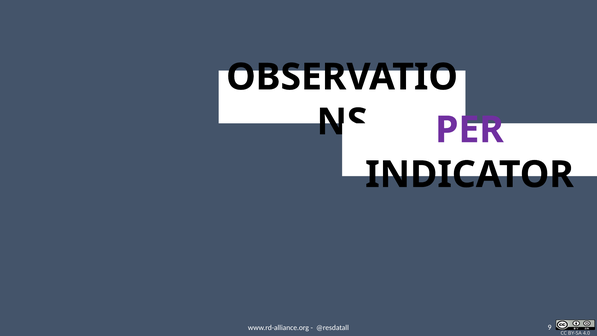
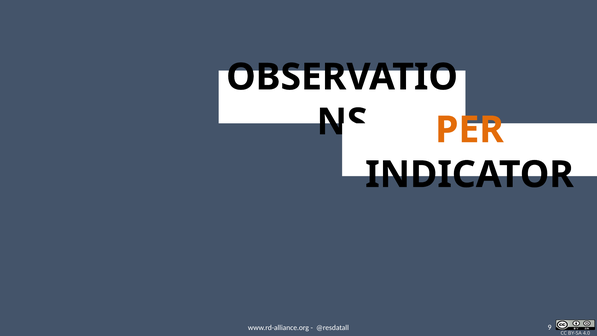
PER colour: purple -> orange (470, 130)
